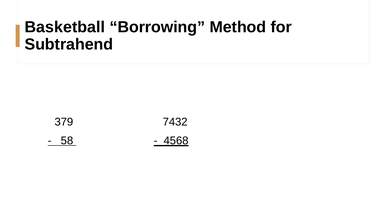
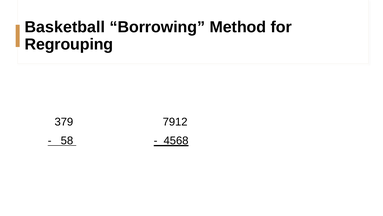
Subtrahend: Subtrahend -> Regrouping (69, 44)
7432: 7432 -> 7912 (175, 122)
